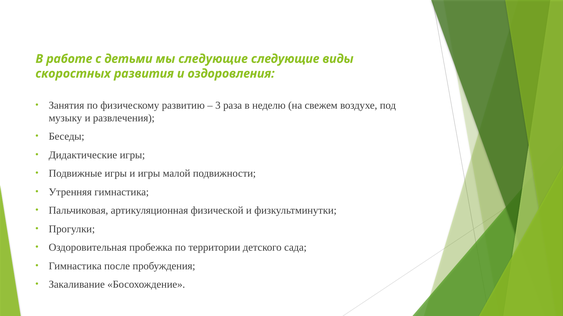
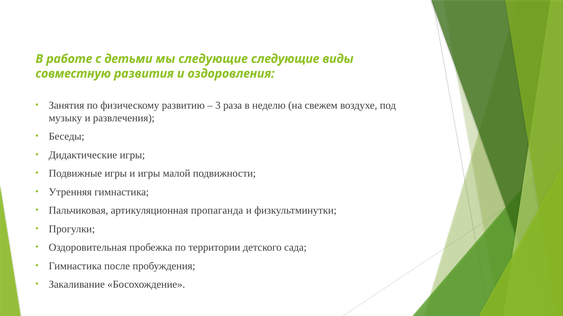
скоростных: скоростных -> совместную (73, 74)
физической: физической -> пропаганда (217, 211)
